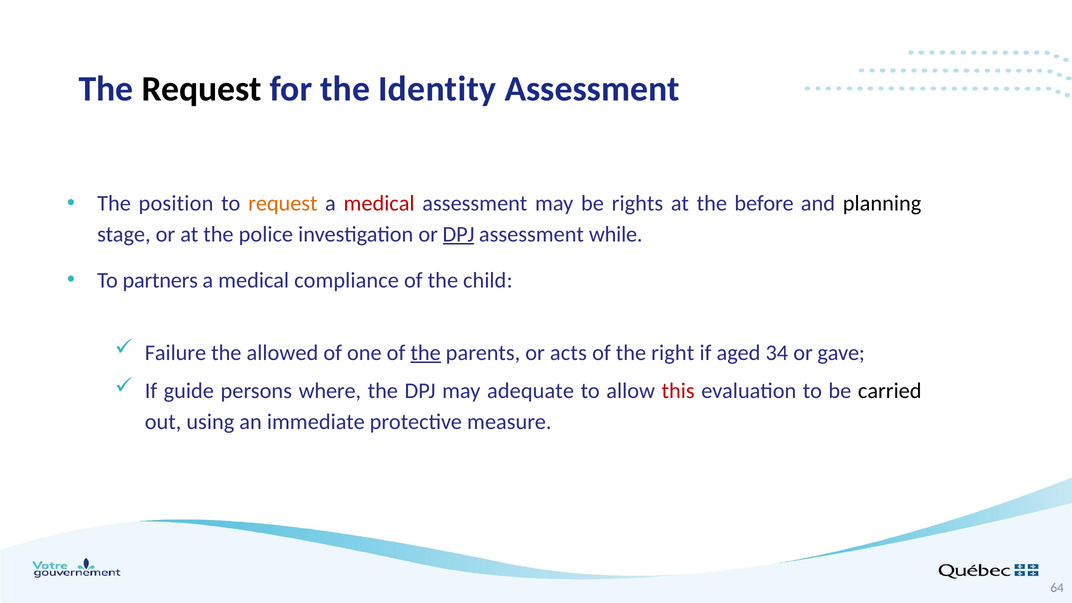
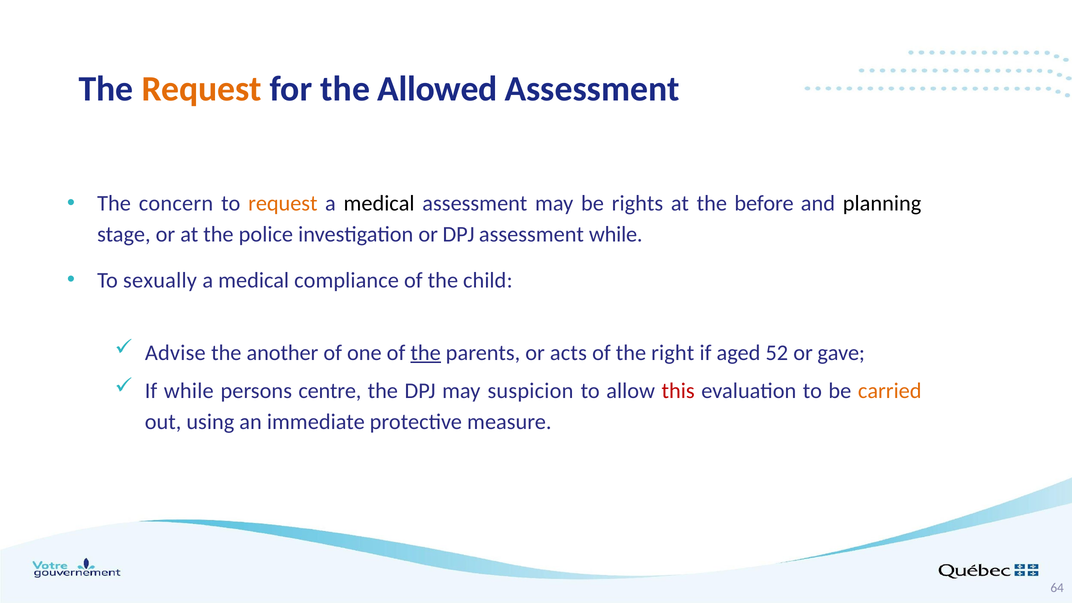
Request colour: black -> orange (202, 89)
Identity: Identity -> Allowed (437, 89)
position: position -> concern (176, 203)
medical colour: red -> black (379, 203)
DPJ underline: present -> none (459, 234)
partners: partners -> sexually (160, 280)
Failure: Failure -> Advise (175, 353)
allowed: allowed -> another (282, 353)
34: 34 -> 52 (777, 353)
If guide: guide -> while (189, 391)
where: where -> centre (330, 391)
adequate: adequate -> suspicion (530, 391)
carried colour: black -> orange (890, 391)
